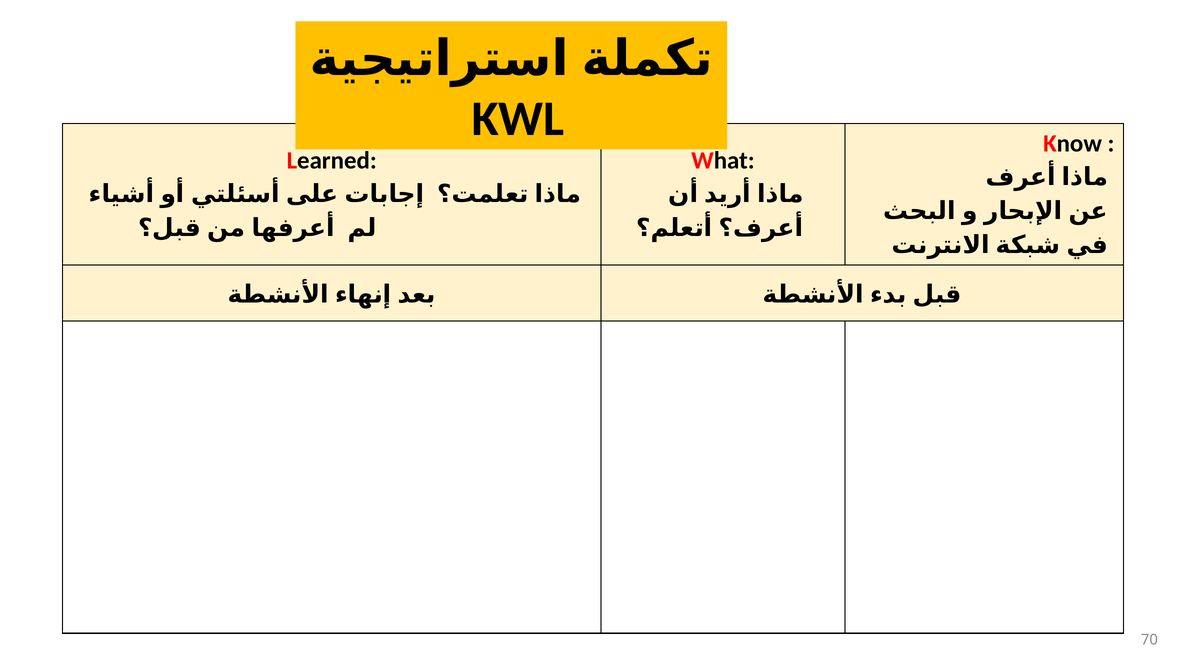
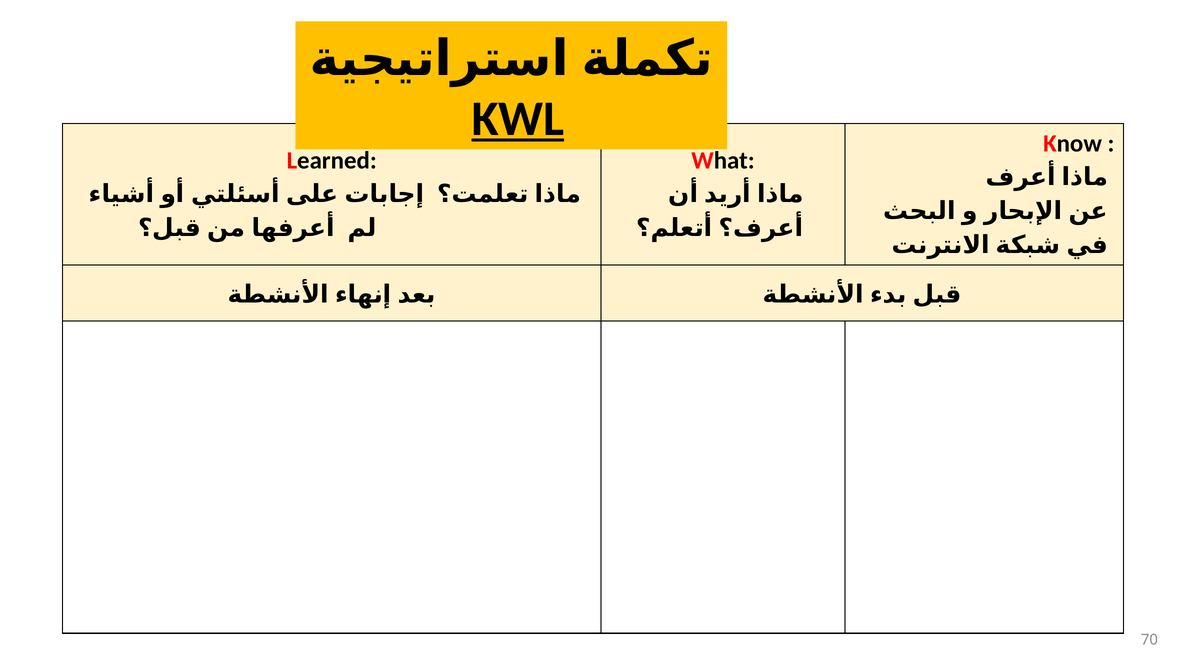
KWL underline: none -> present (518, 119)
